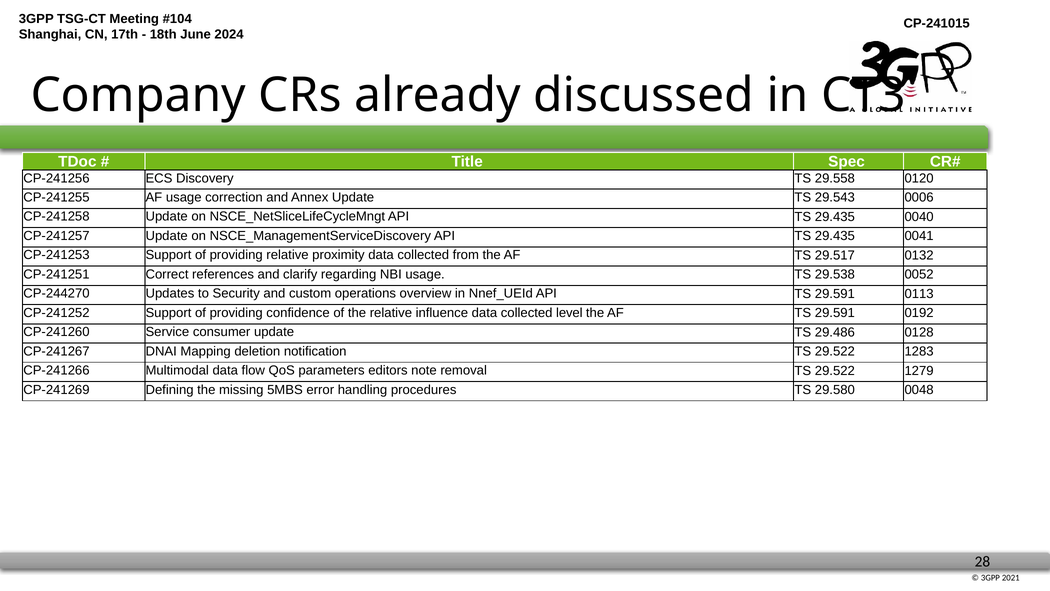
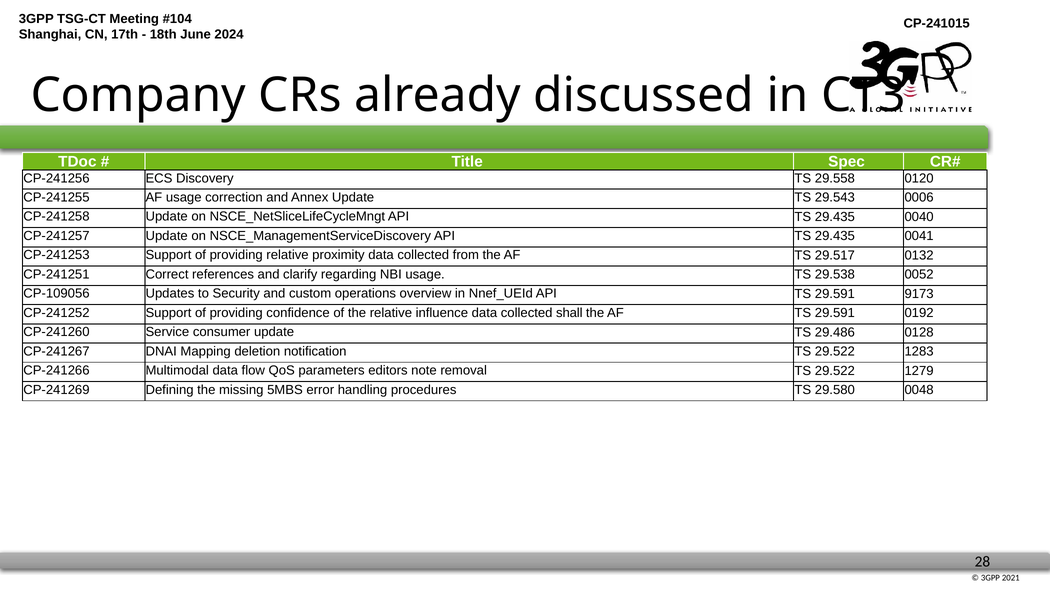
CP-244270: CP-244270 -> CP-109056 (56, 293)
0113: 0113 -> 9173 (919, 294)
level: level -> shall (569, 313)
